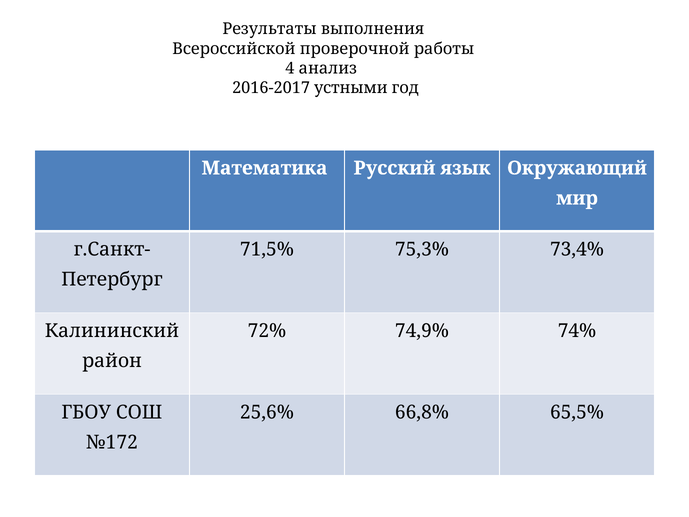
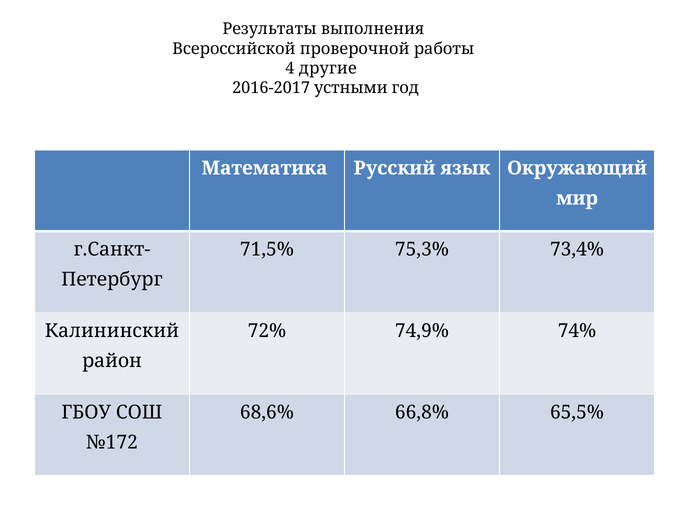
анализ: анализ -> другие (328, 68)
25,6%: 25,6% -> 68,6% (267, 412)
